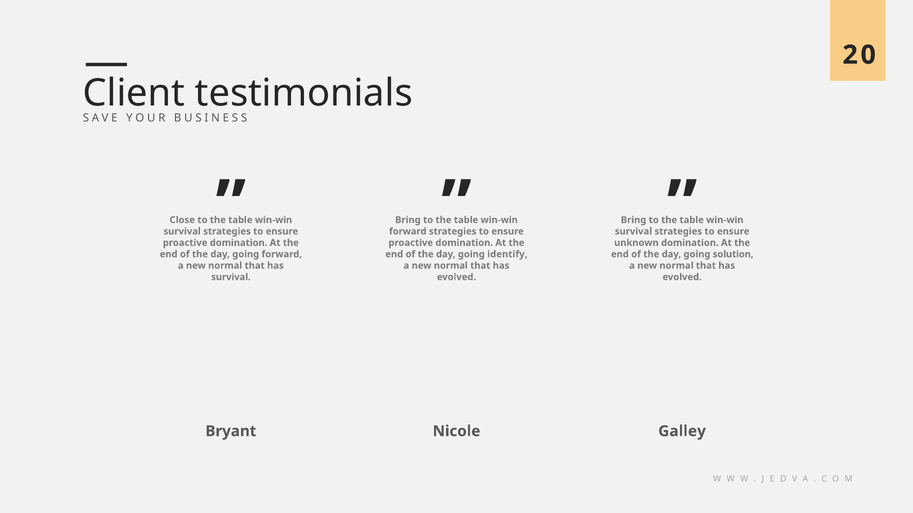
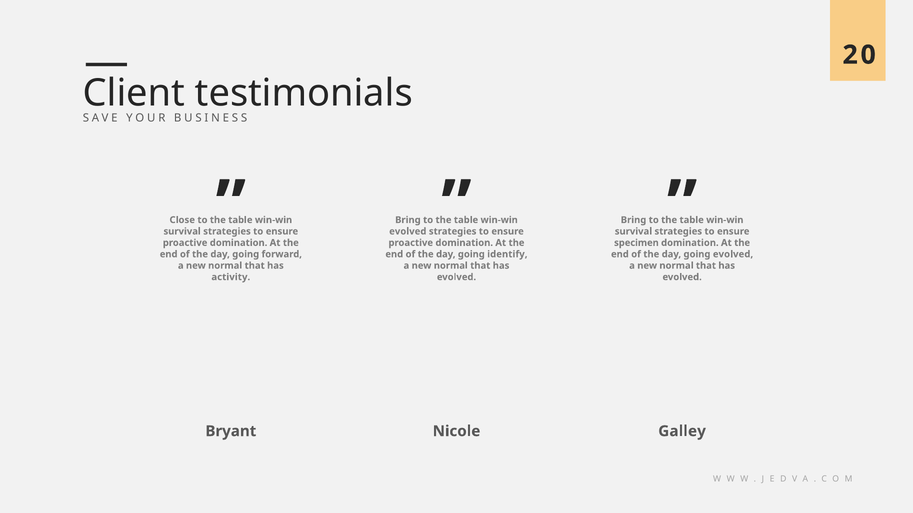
forward: forward -> evolved (408, 232)
unknown: unknown -> specimen (636, 243)
solution: solution -> evolved (733, 254)
survival: survival -> activity (231, 277)
